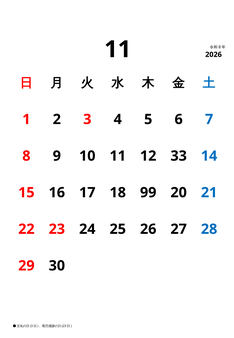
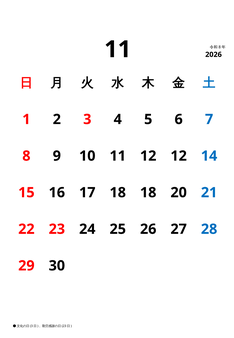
12 33: 33 -> 12 (179, 156)
18 99: 99 -> 18 (148, 193)
